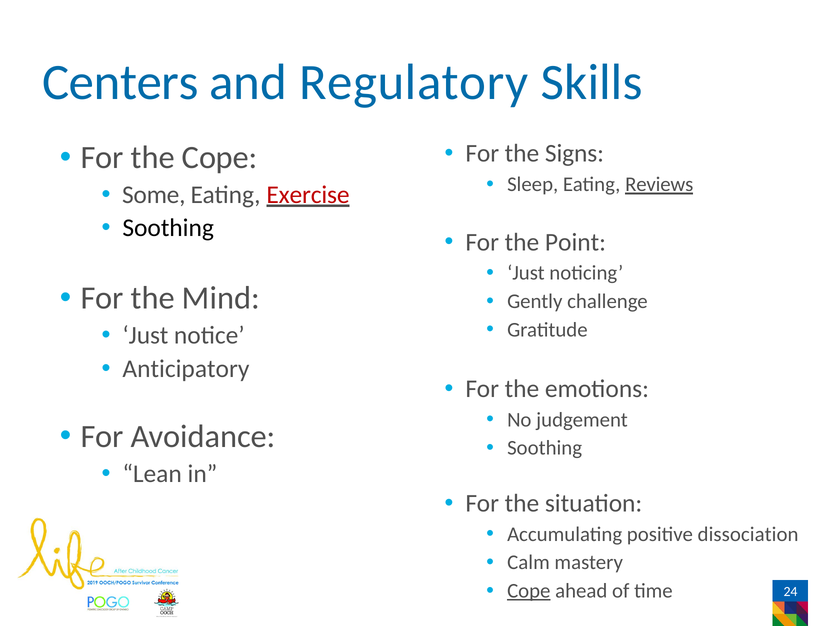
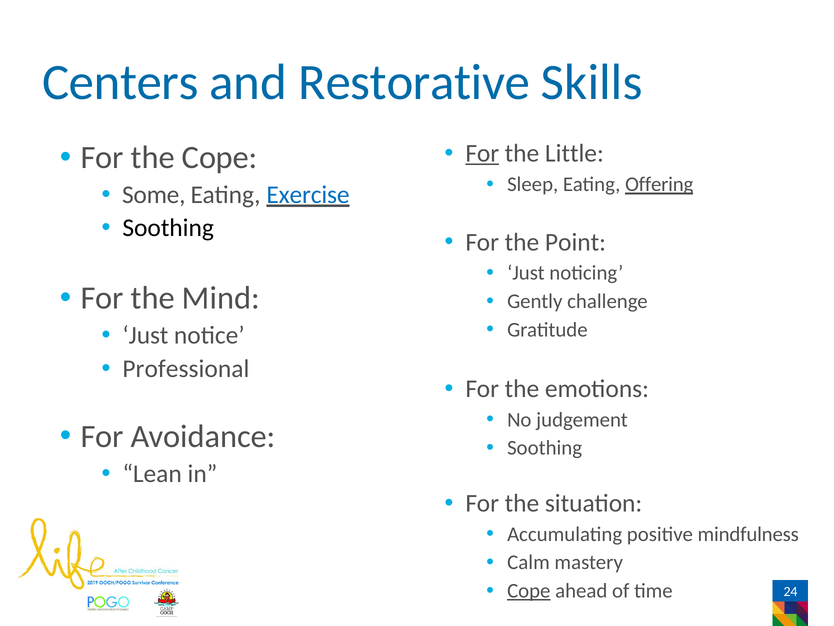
Regulatory: Regulatory -> Restorative (414, 82)
For underline: none -> present (482, 153)
Signs: Signs -> Little (574, 153)
Reviews: Reviews -> Offering (659, 184)
Exercise colour: red -> blue (308, 195)
Anticipatory: Anticipatory -> Professional (186, 368)
dissociation: dissociation -> mindfulness (748, 534)
